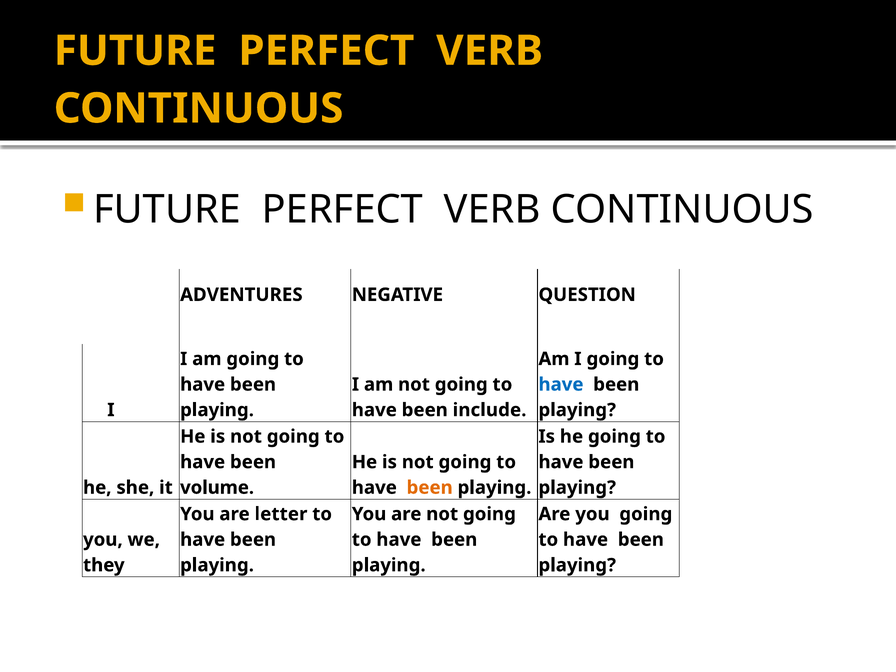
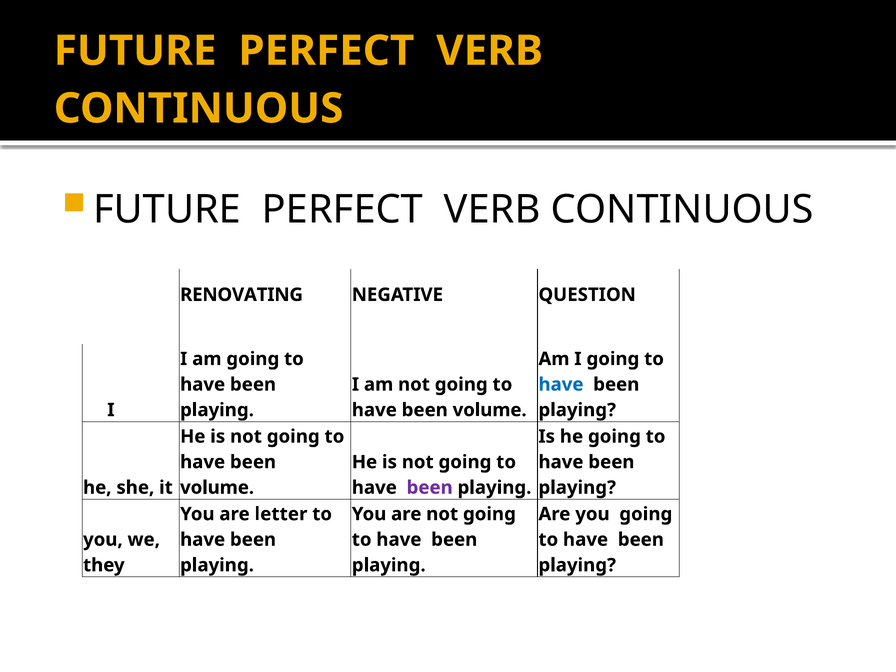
ADVENTURES: ADVENTURES -> RENOVATING (241, 295)
include: include -> volume (490, 410)
been colour: orange -> purple (430, 488)
